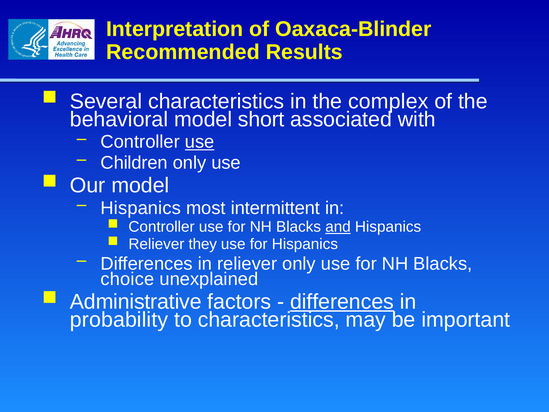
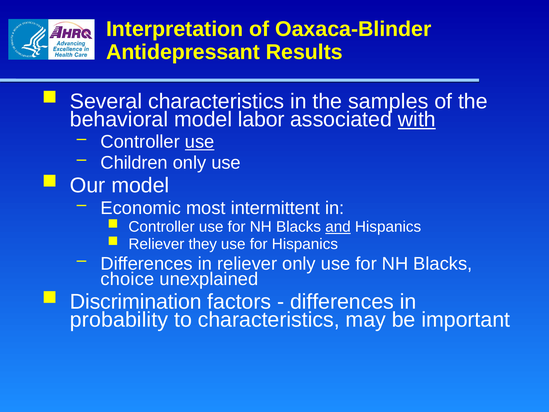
Recommended: Recommended -> Antidepressant (183, 52)
complex: complex -> samples (388, 101)
short: short -> labor (261, 119)
with underline: none -> present (417, 119)
Hispanics: Hispanics -> Economic (141, 208)
Administrative: Administrative -> Discrimination (136, 302)
differences underline: present -> none (342, 302)
